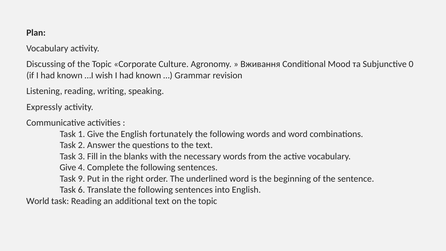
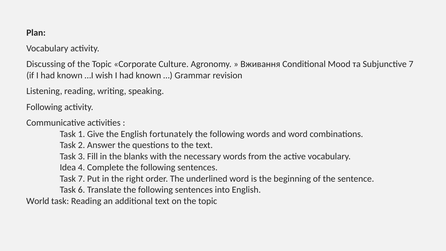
Subjunctive 0: 0 -> 7 (411, 64)
Expressly: Expressly -> Following (44, 107)
Give: Give -> Idea (68, 167)
Task 9: 9 -> 7 (82, 179)
